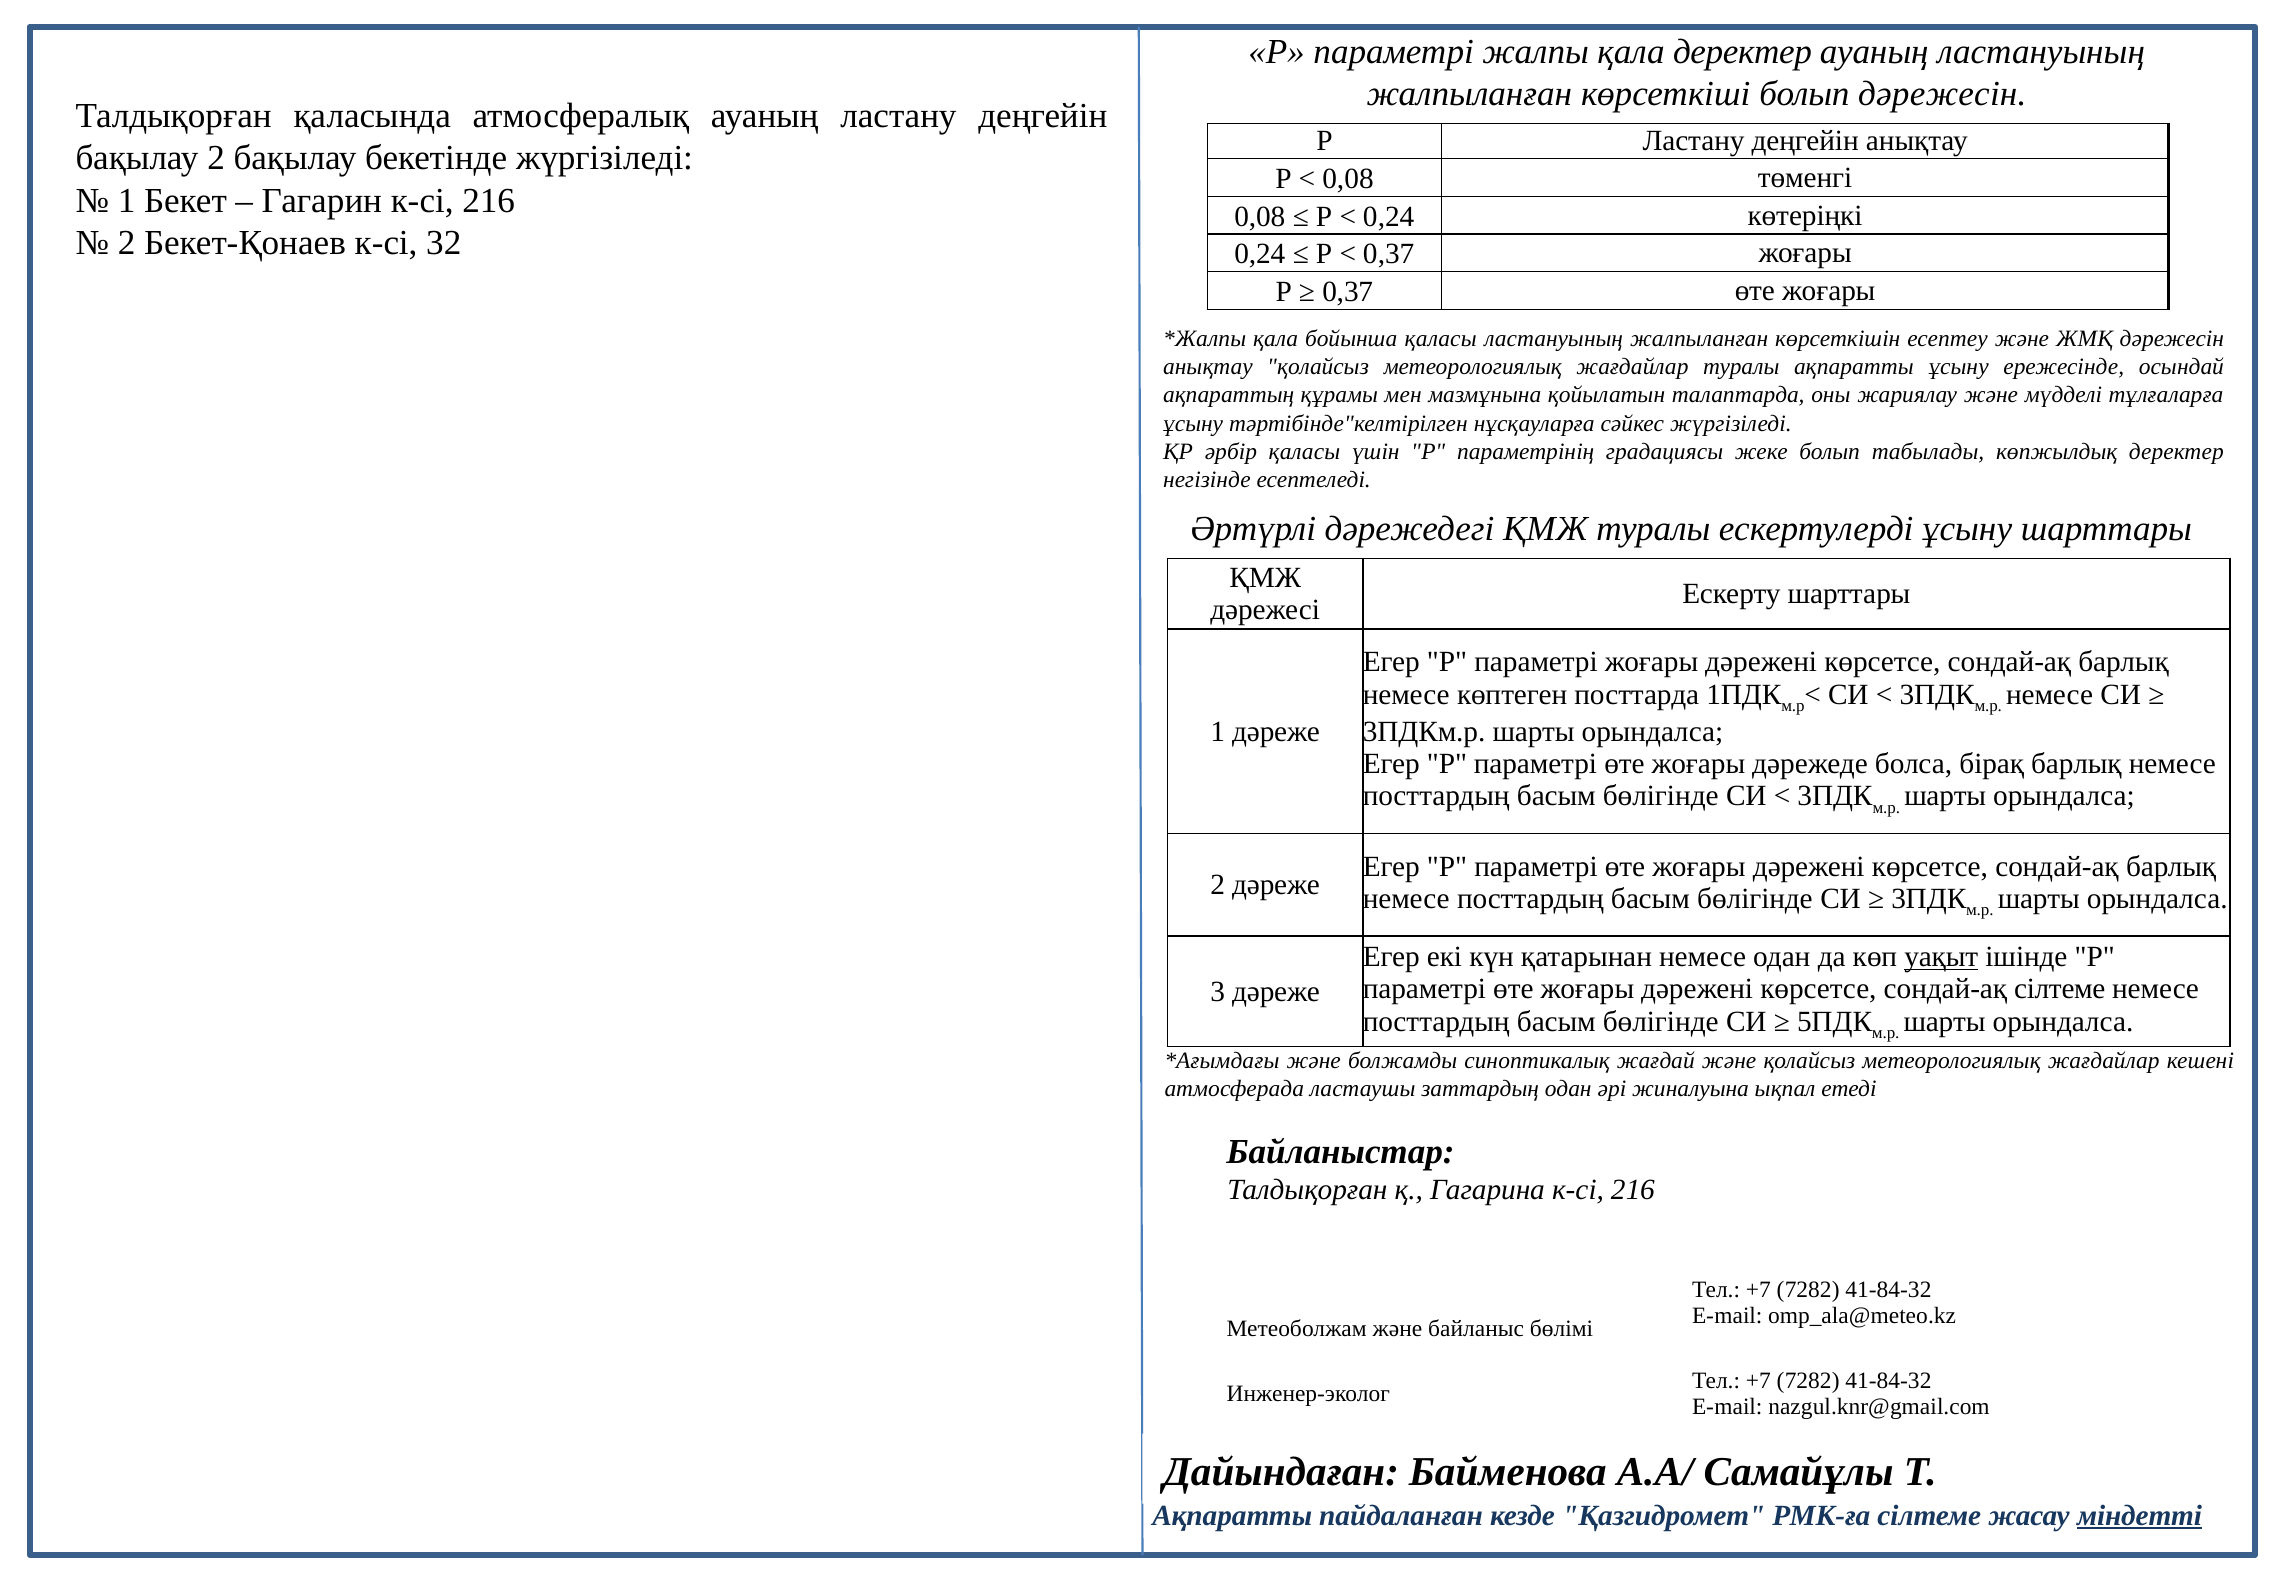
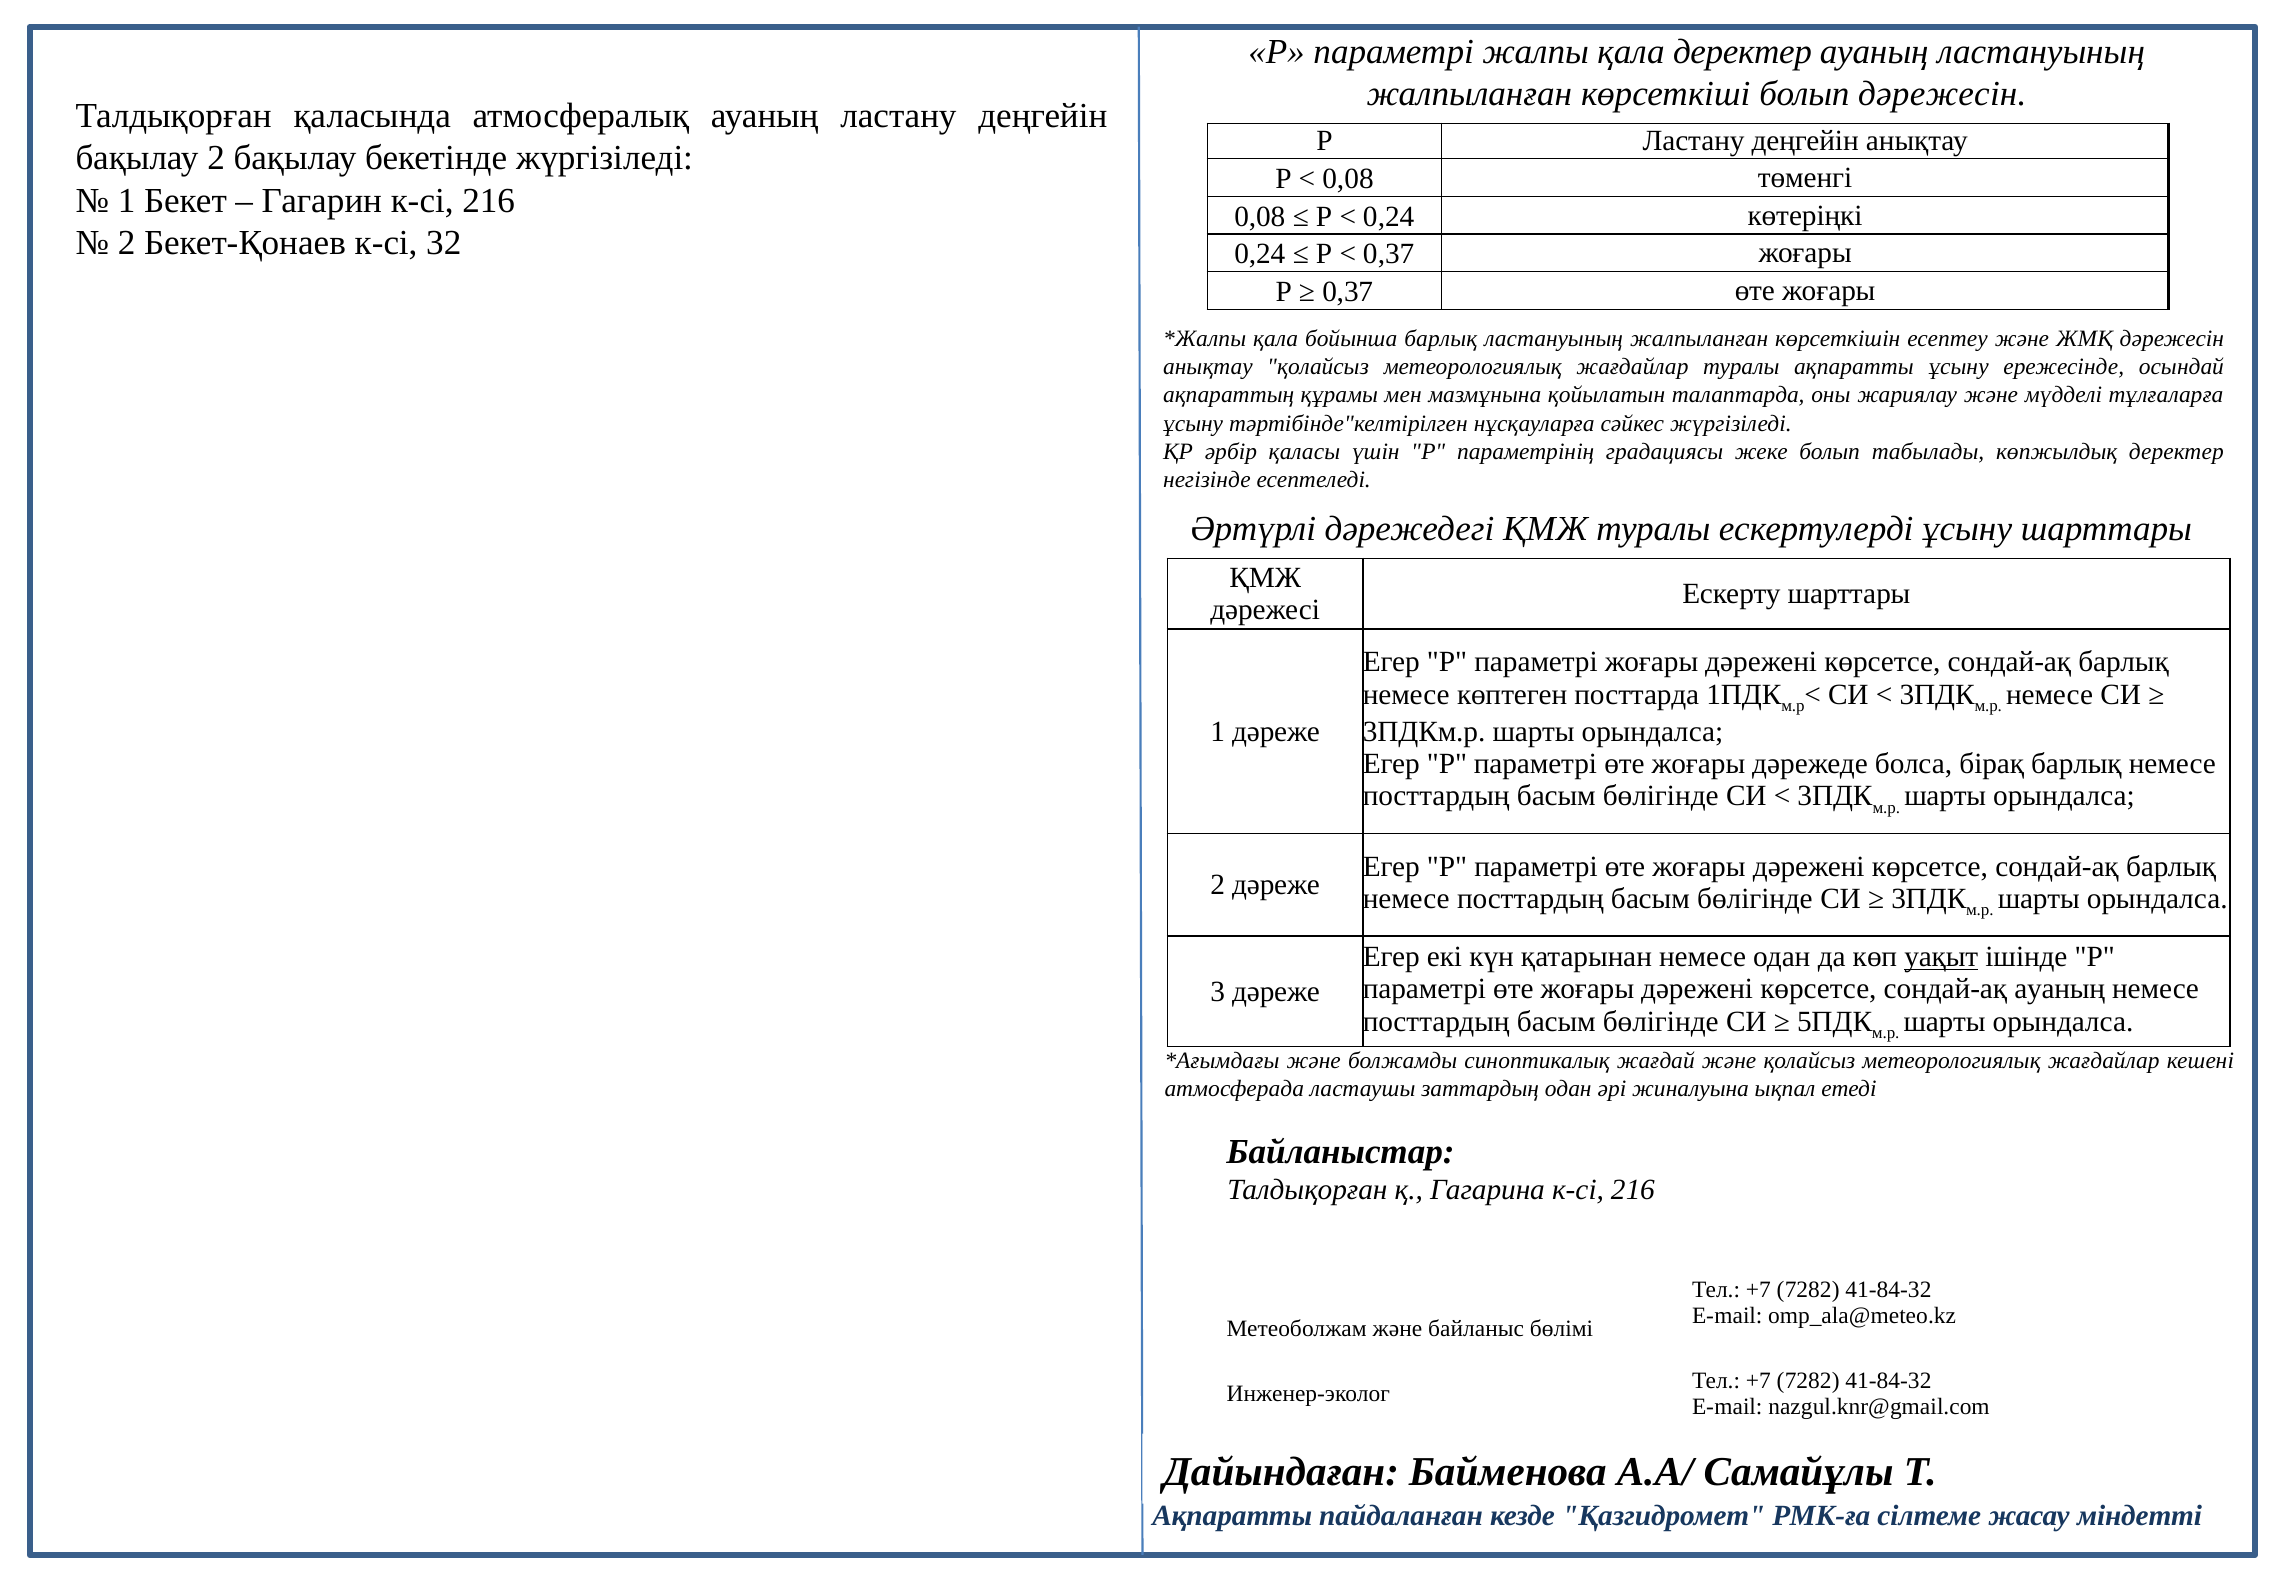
бойынша қаласы: қаласы -> барлық (1441, 339)
сондай-ақ сілтеме: сілтеме -> ауаның (2060, 989)
міндетті underline: present -> none (2140, 1516)
